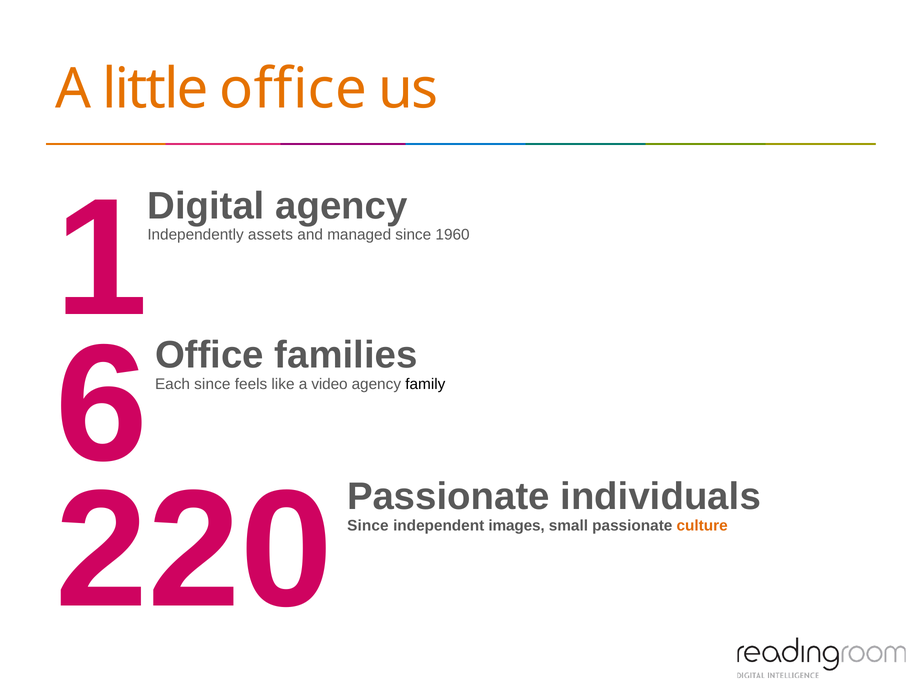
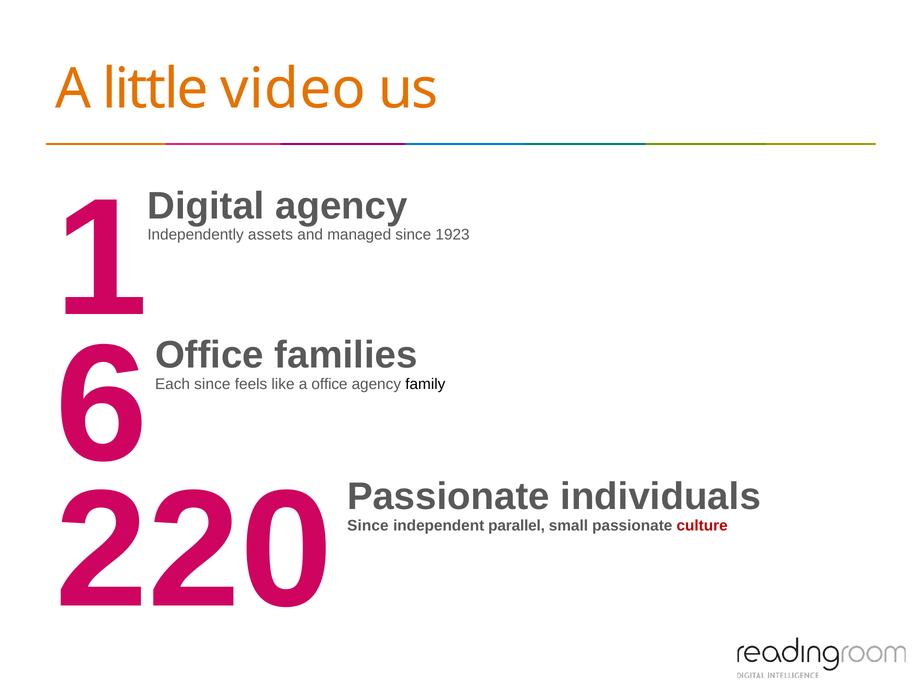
little office: office -> video (293, 89)
1960: 1960 -> 1923 (453, 235)
a video: video -> office (329, 384)
images: images -> parallel (517, 526)
culture colour: orange -> red (702, 526)
